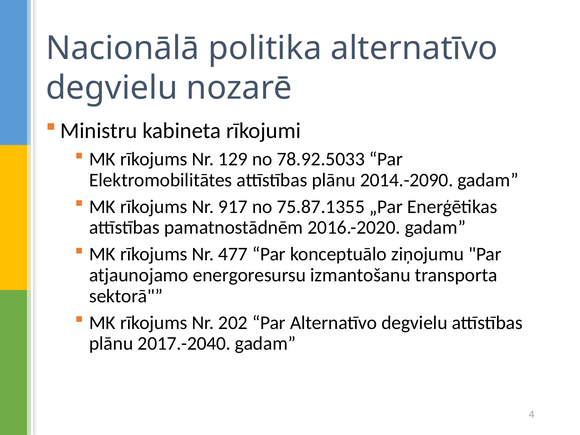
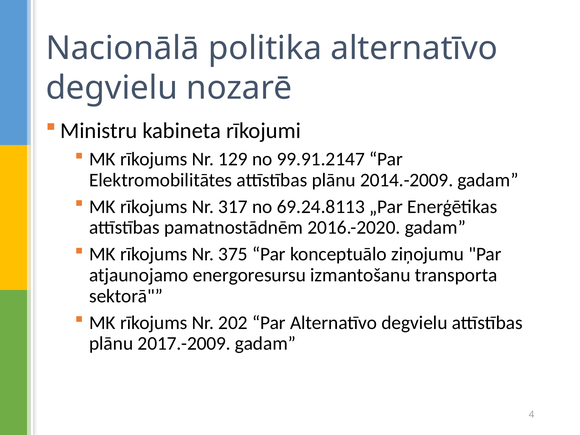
78.92.5033: 78.92.5033 -> 99.91.2147 (321, 159)
2014.-2090: 2014.-2090 -> 2014.-2009 (407, 180)
917: 917 -> 317 (233, 207)
75.87.1355: 75.87.1355 -> 69.24.8113 (321, 207)
477: 477 -> 375 (233, 254)
2017.-2040: 2017.-2040 -> 2017.-2009 (184, 344)
